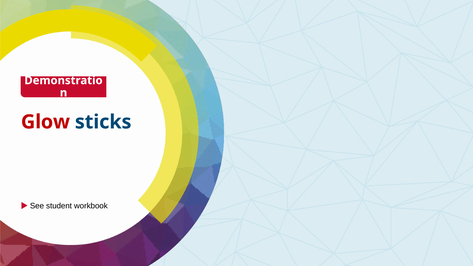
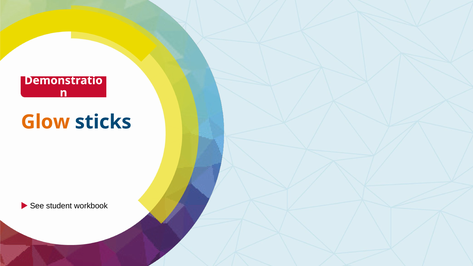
Glow colour: red -> orange (45, 122)
